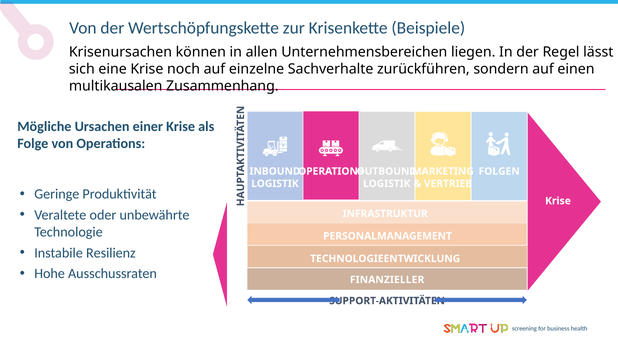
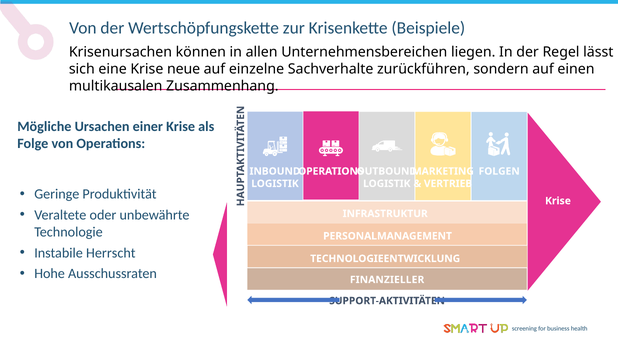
noch: noch -> neue (184, 69)
Resilienz: Resilienz -> Herrscht (111, 253)
